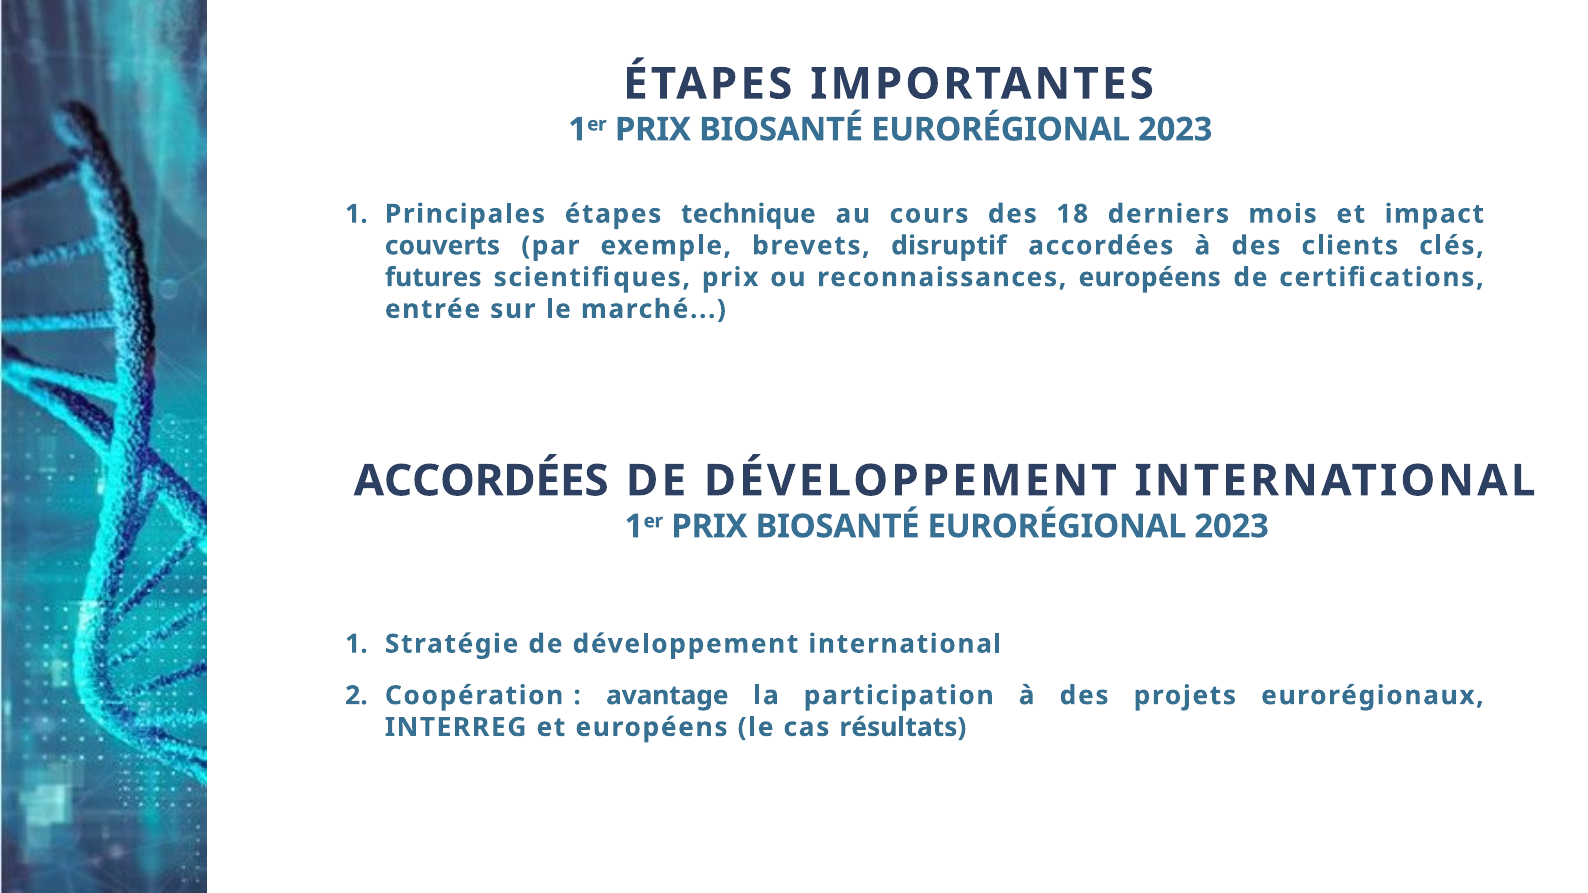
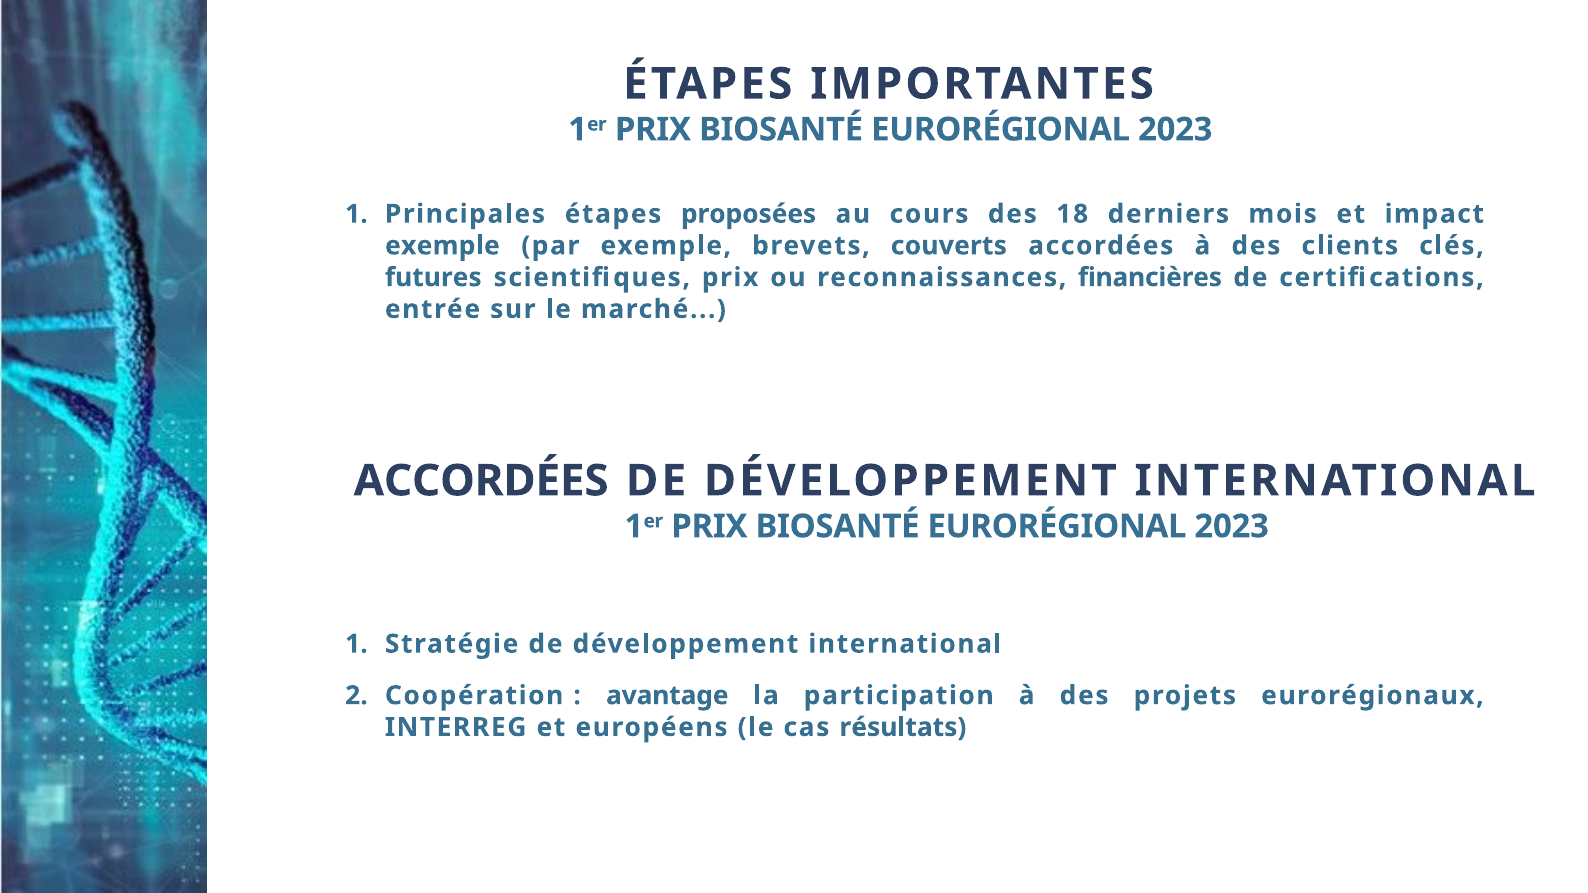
technique: technique -> proposées (749, 214)
couverts: couverts -> exemple (442, 246)
disruptif: disruptif -> couverts (949, 246)
reconnaissances européens: européens -> financières (1150, 278)
